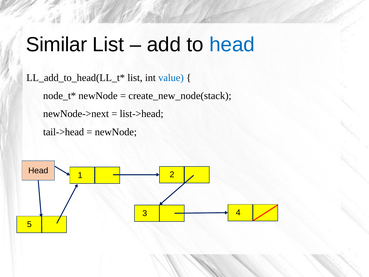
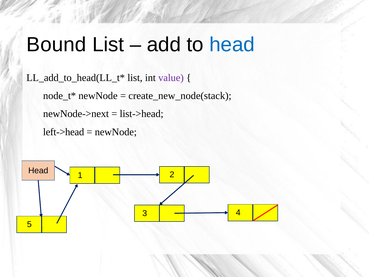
Similar: Similar -> Bound (56, 45)
value colour: blue -> purple (171, 78)
tail->head: tail->head -> left->head (64, 132)
